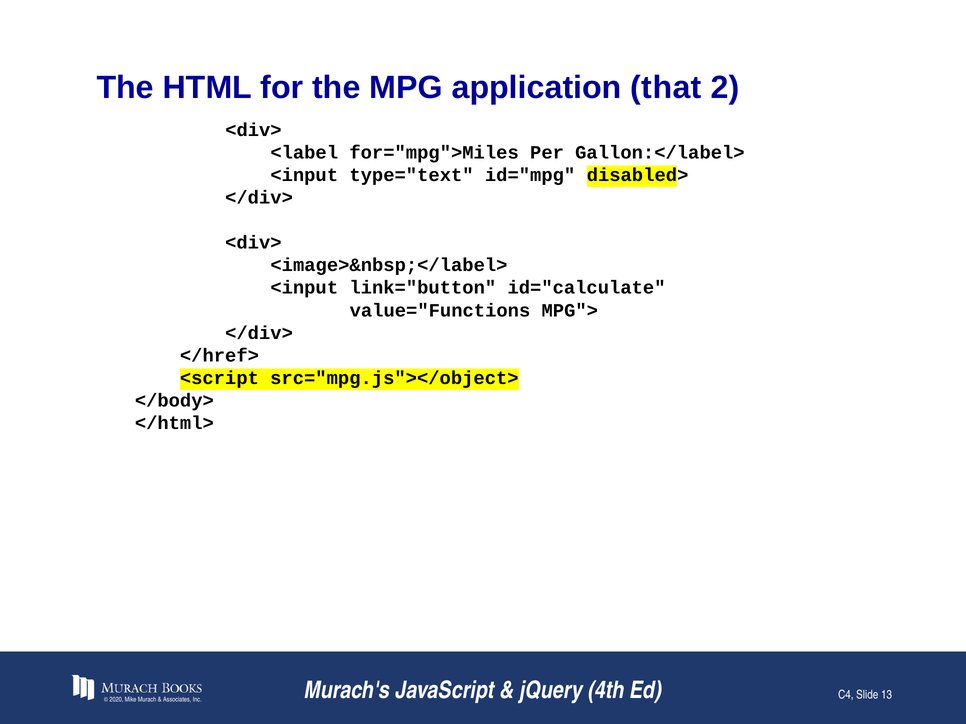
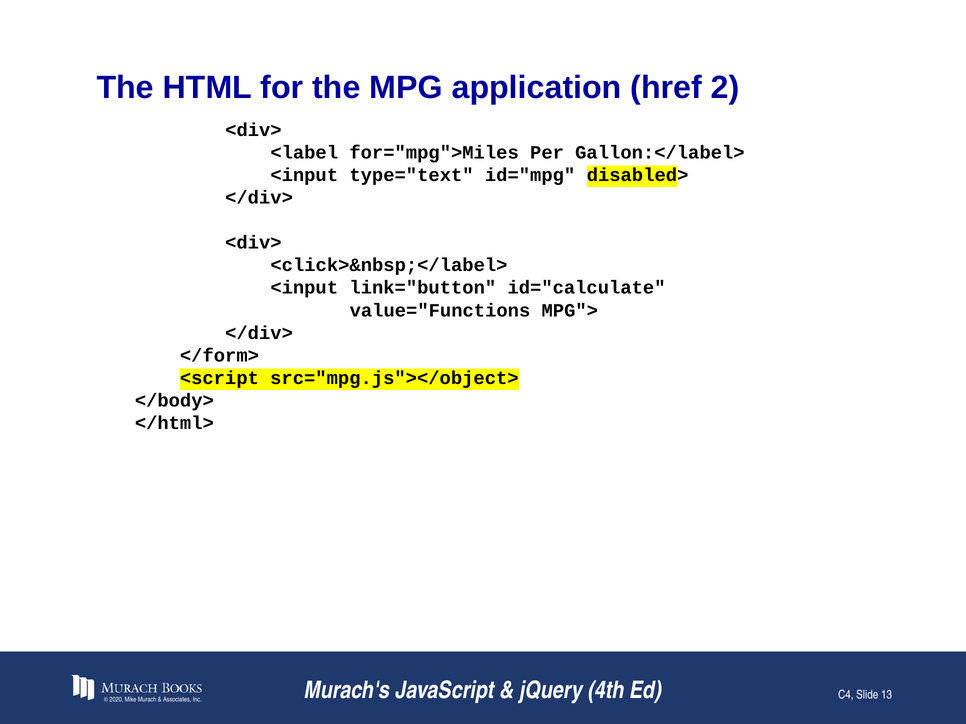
that: that -> href (666, 88)
<image>&nbsp;</label>: <image>&nbsp;</label> -> <click>&nbsp;</label> (389, 265)
</href>: </href> -> </form> (219, 356)
